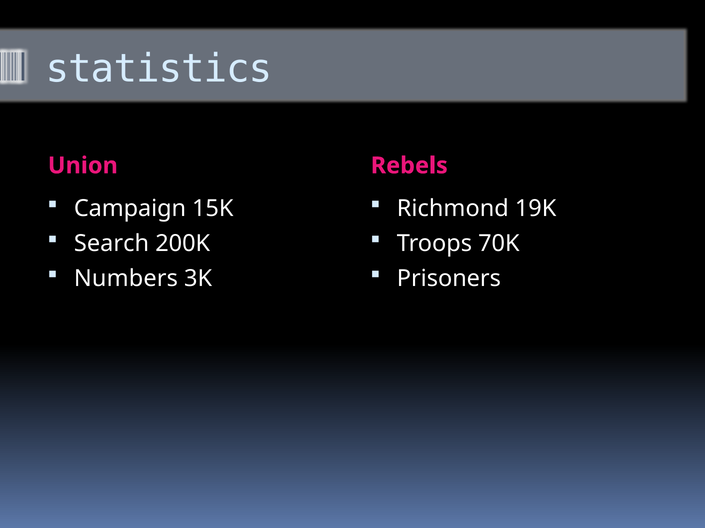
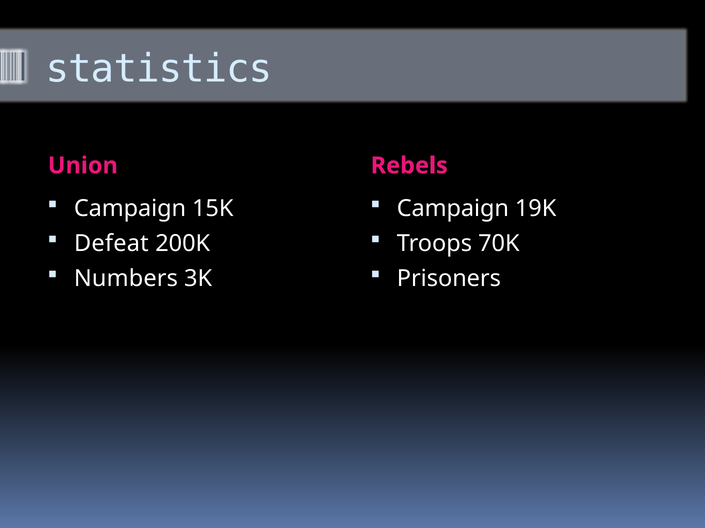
Richmond: Richmond -> Campaign (453, 209)
Search: Search -> Defeat (111, 244)
